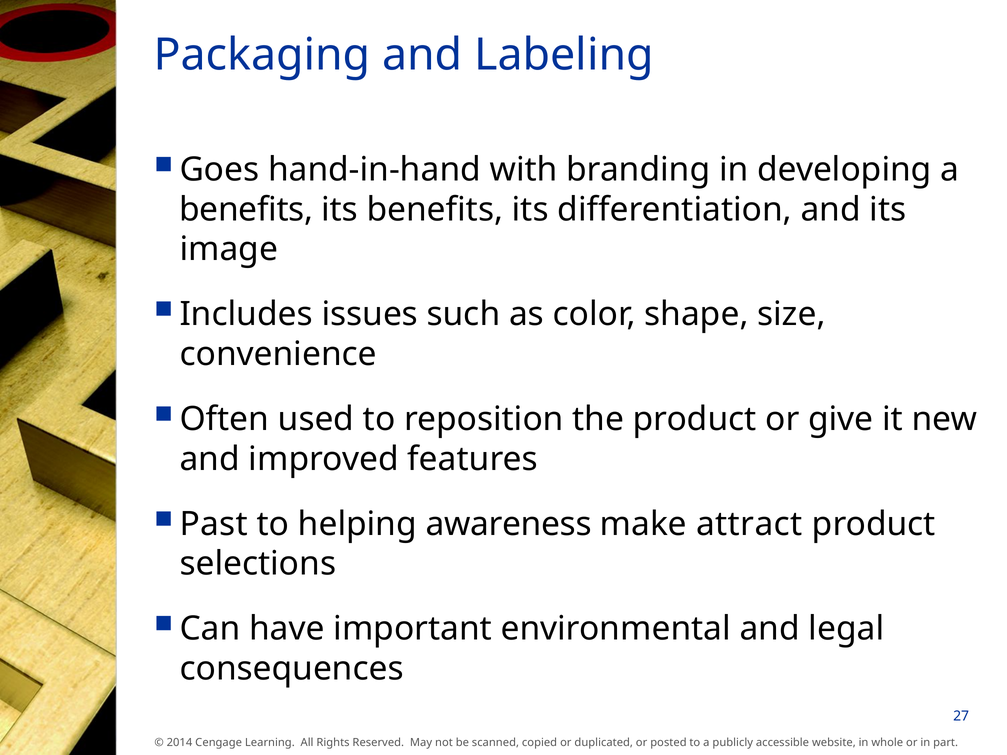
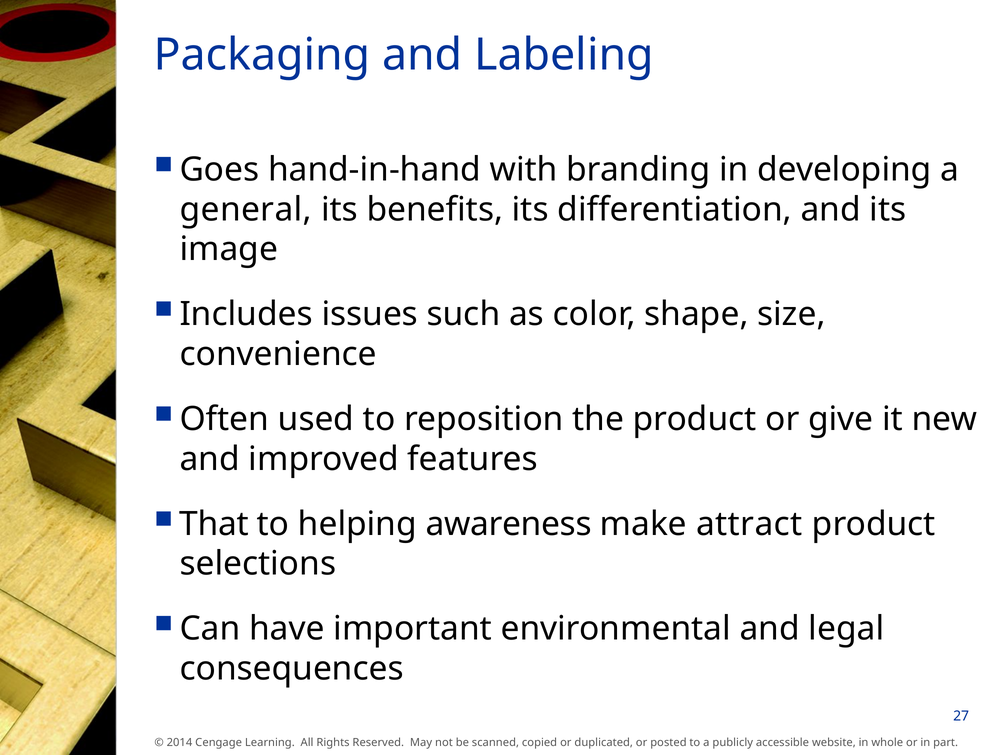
benefits: benefits -> general (246, 210)
Past: Past -> That (214, 524)
